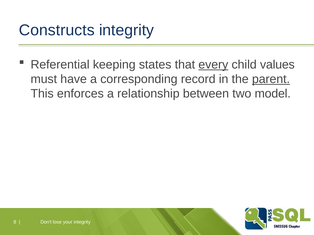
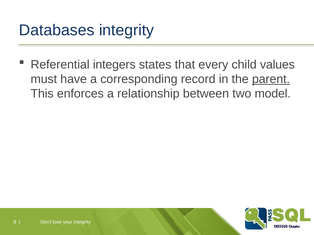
Constructs: Constructs -> Databases (57, 30)
keeping: keeping -> integers (114, 65)
every underline: present -> none (213, 65)
